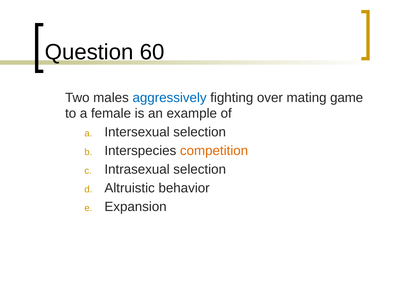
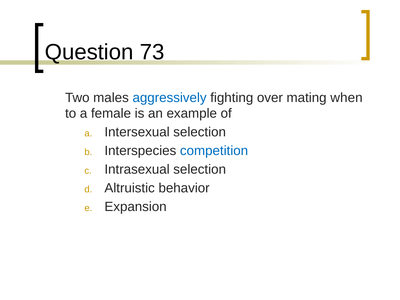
60: 60 -> 73 (152, 52)
game: game -> when (346, 98)
competition colour: orange -> blue (214, 151)
